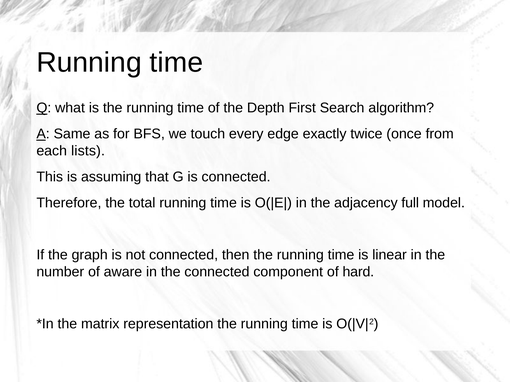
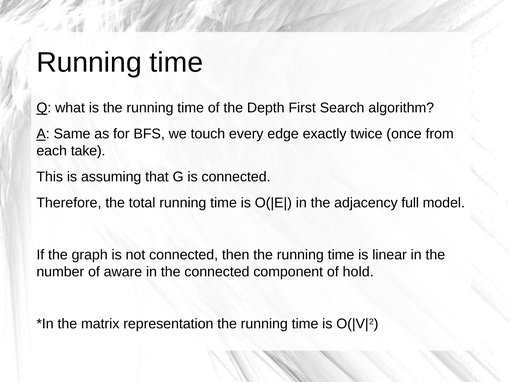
lists: lists -> take (88, 151)
hard: hard -> hold (358, 272)
